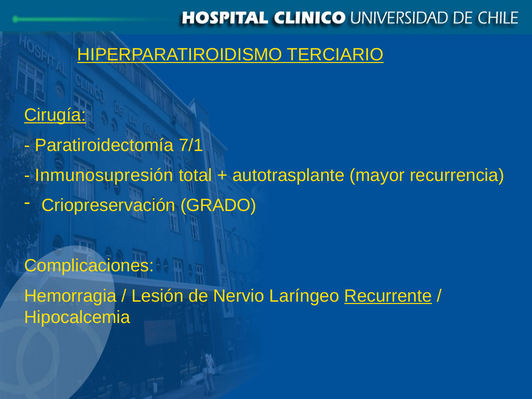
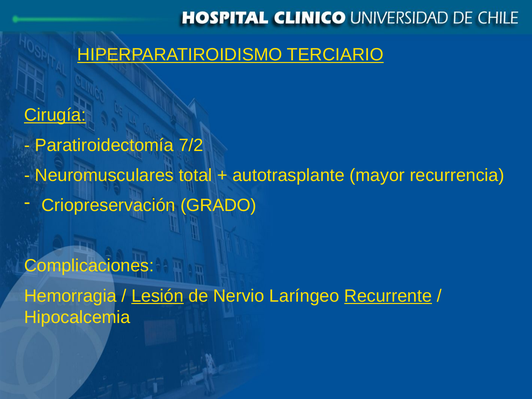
7/1: 7/1 -> 7/2 (191, 145)
Inmunosupresión: Inmunosupresión -> Neuromusculares (104, 175)
Lesión underline: none -> present (158, 296)
